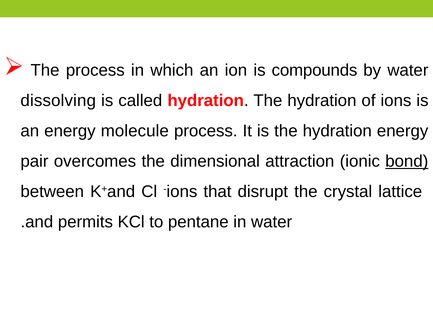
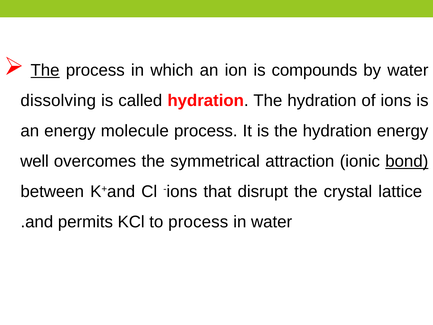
The underline: none -> present (45, 70)
pair: pair -> well (35, 161)
dimensional: dimensional -> symmetrical (215, 161)
to pentane: pentane -> process (198, 222)
